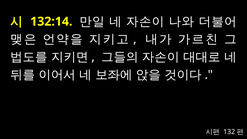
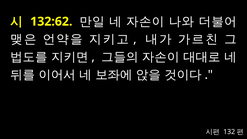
132:14: 132:14 -> 132:62 (51, 22)
